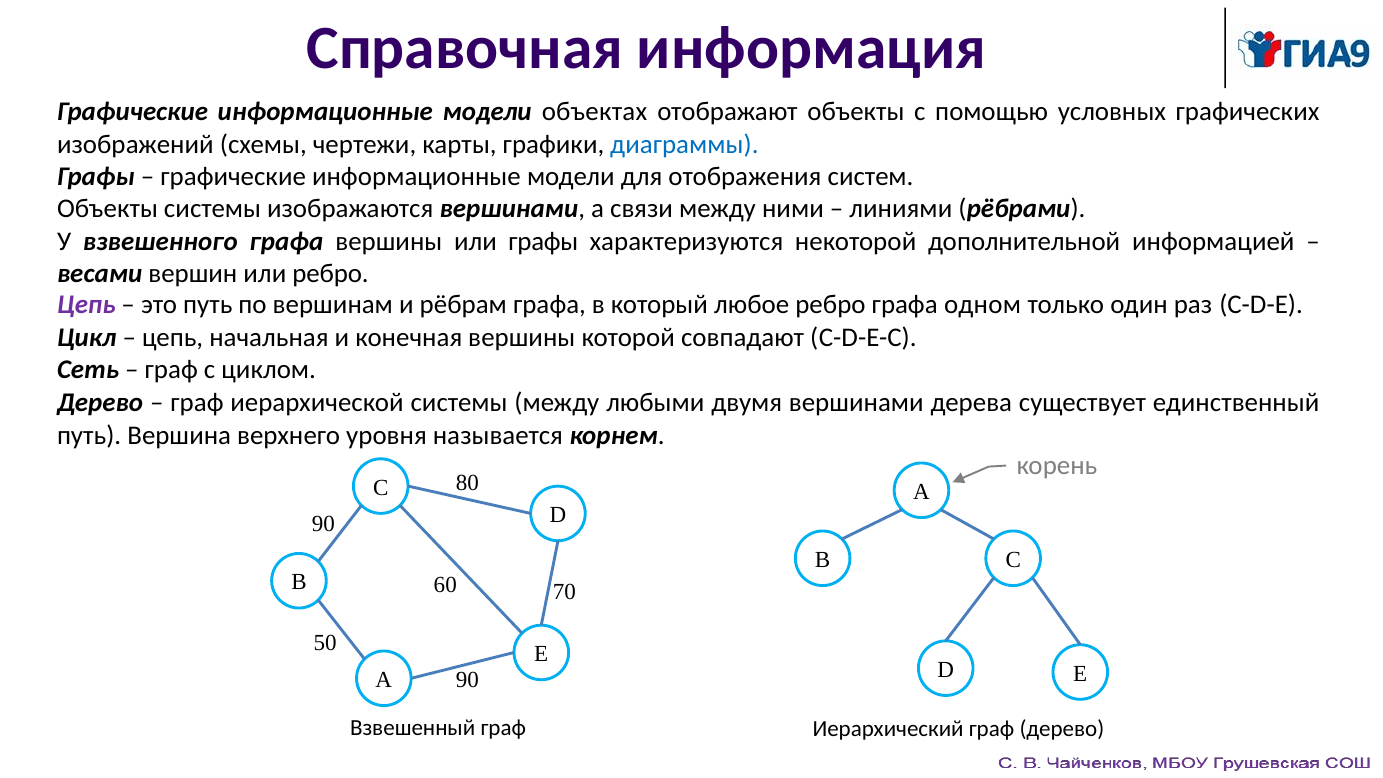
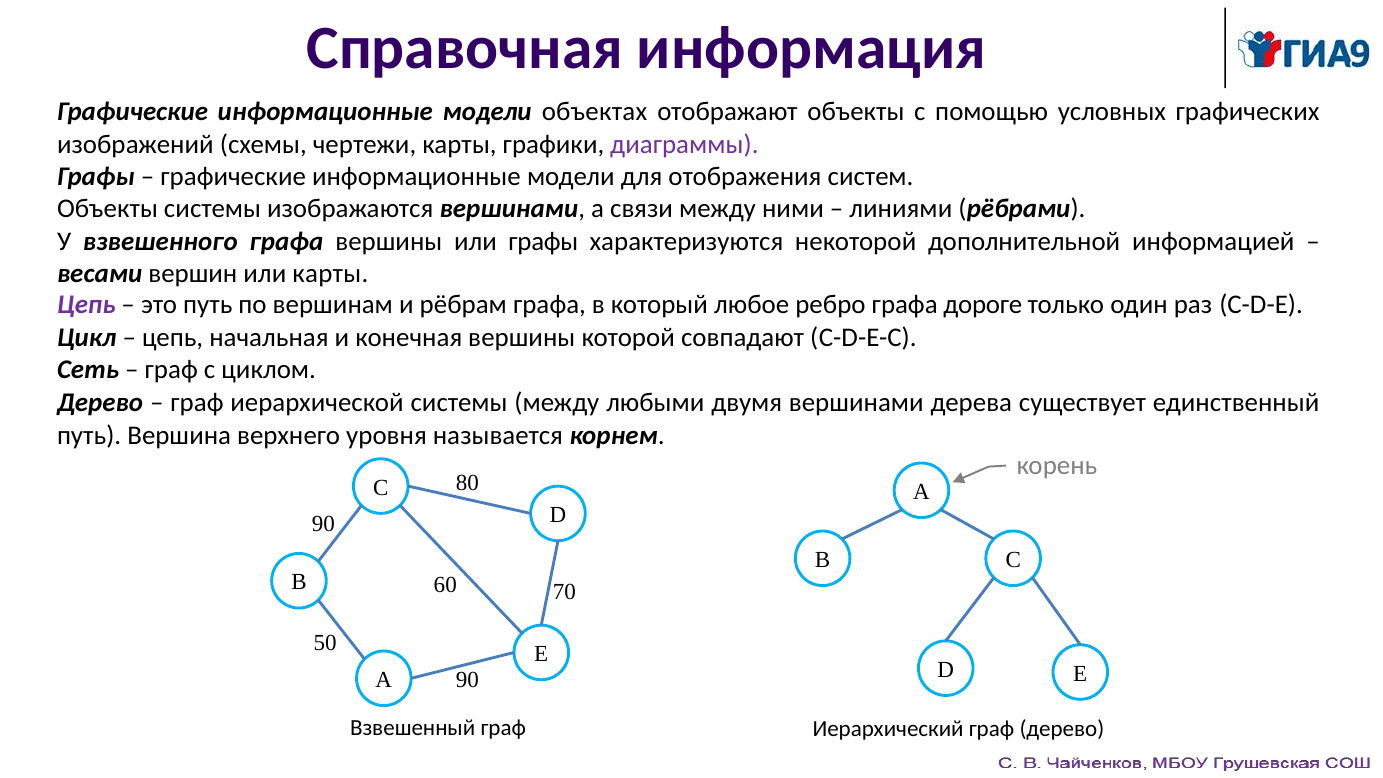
диаграммы colour: blue -> purple (684, 144)
или ребро: ребро -> карты (330, 274)
одном: одном -> дороге (983, 305)
